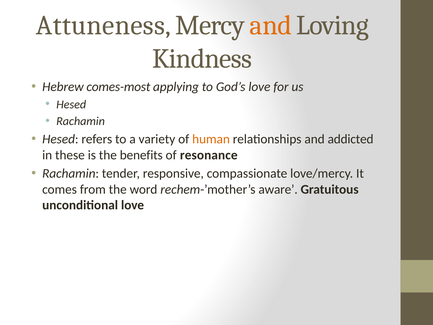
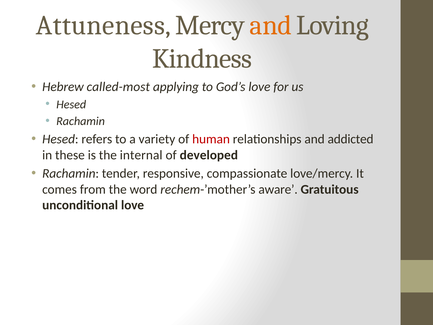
comes-most: comes-most -> called-most (118, 87)
human colour: orange -> red (211, 139)
benefits: benefits -> internal (141, 155)
resonance: resonance -> developed (209, 155)
